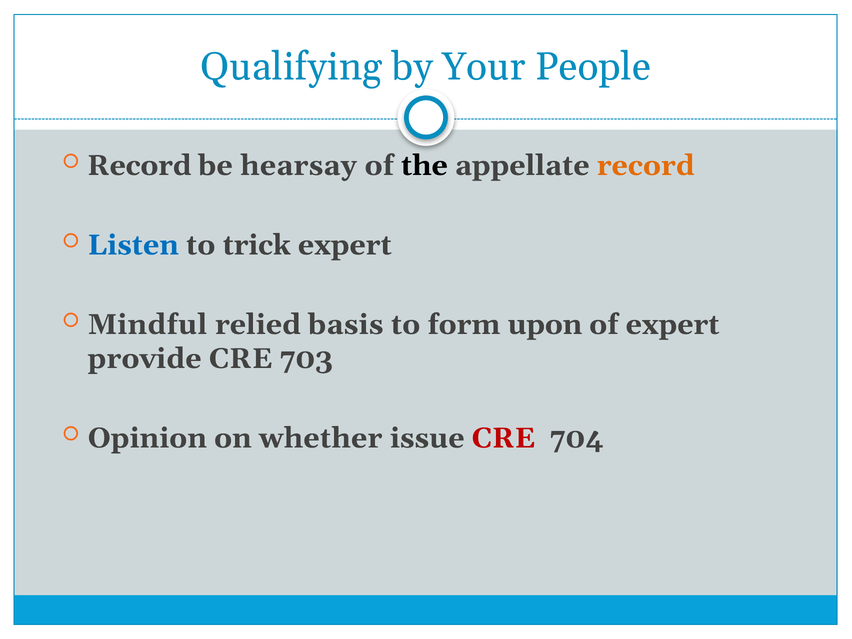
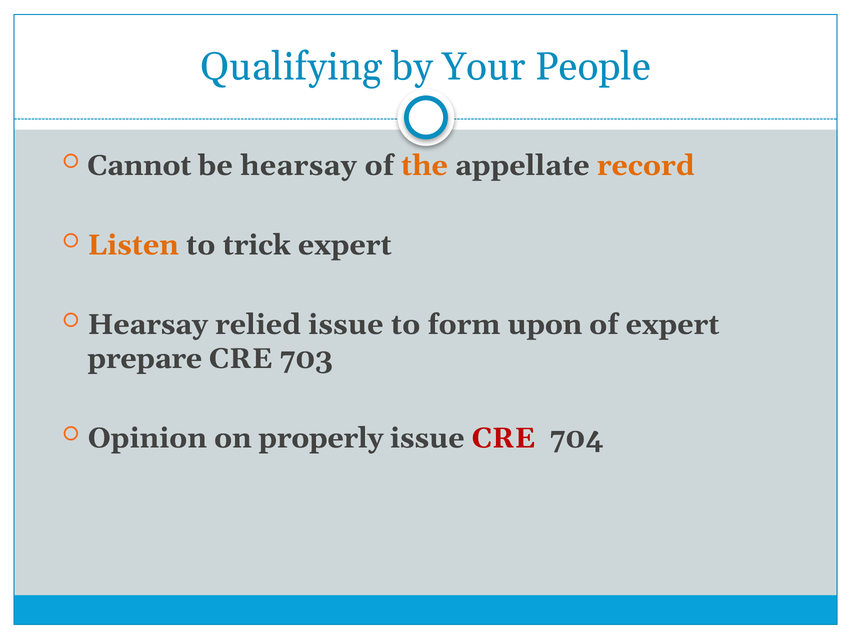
Record: Record -> Cannot (139, 166)
the colour: black -> orange (424, 166)
Listen colour: blue -> orange (133, 245)
Mindful: Mindful -> Hearsay (148, 325)
relied basis: basis -> issue (346, 325)
provide: provide -> prepare (145, 359)
whether: whether -> properly (321, 438)
